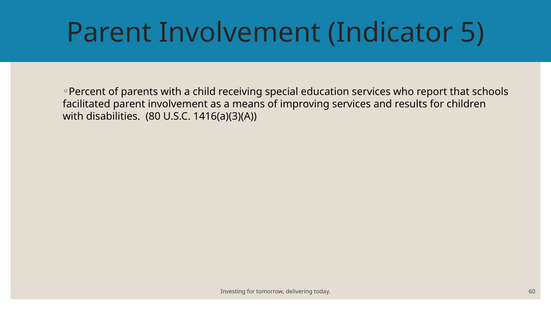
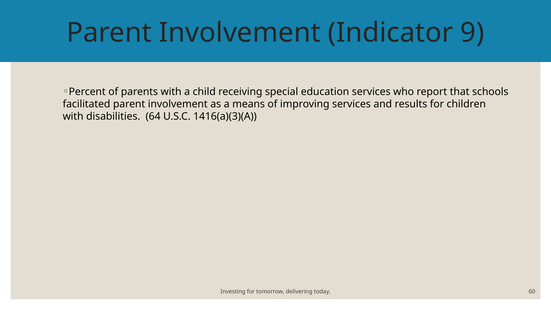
5: 5 -> 9 (472, 33)
80: 80 -> 64 (153, 116)
